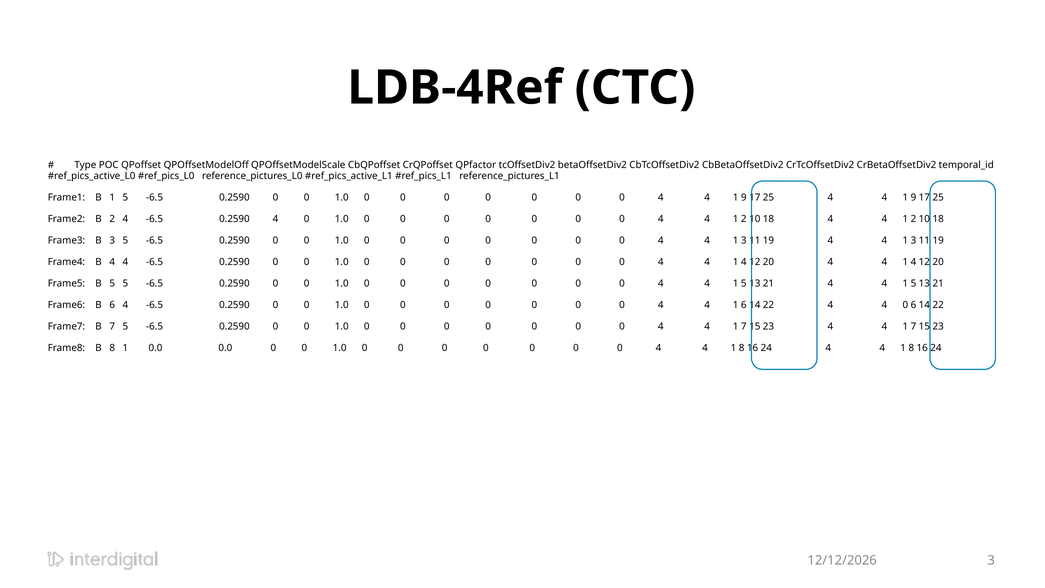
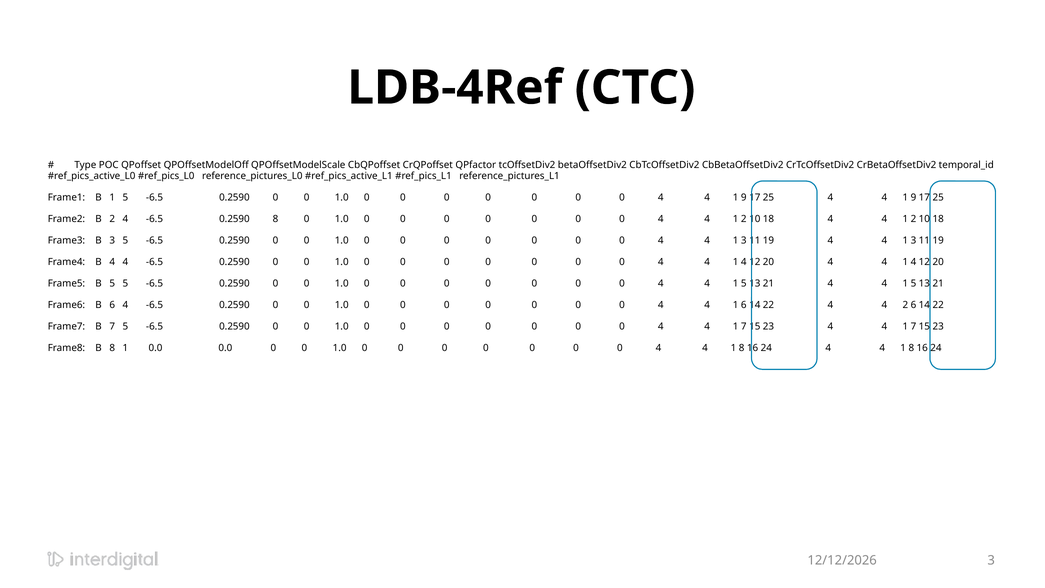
0.2590 4: 4 -> 8 (276, 219)
4 4 0: 0 -> 2 (905, 305)
